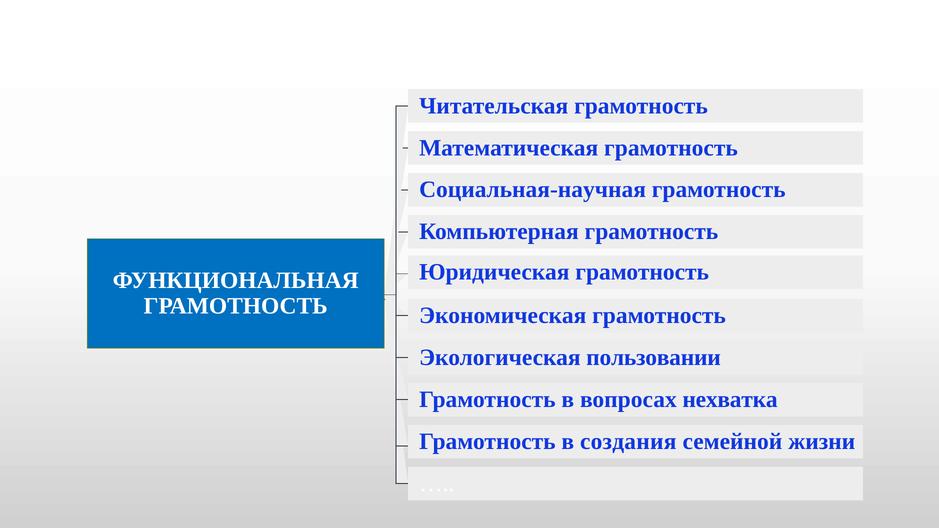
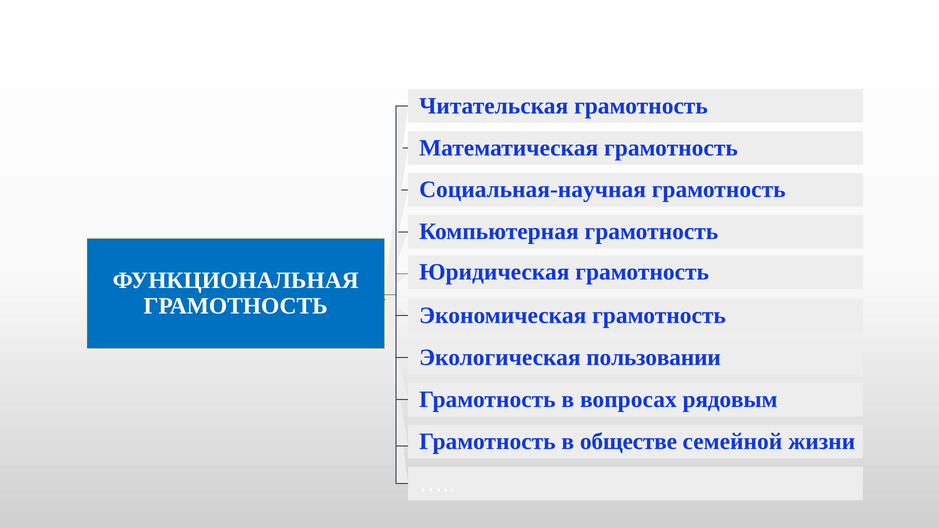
нехватка: нехватка -> рядовым (730, 400)
создания: создания -> обществе (629, 442)
